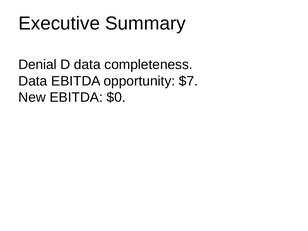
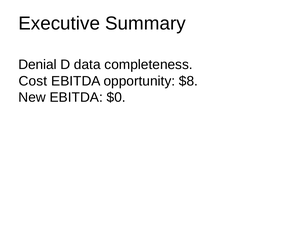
Data: Data -> Cost (33, 81)
$7: $7 -> $8 (188, 81)
